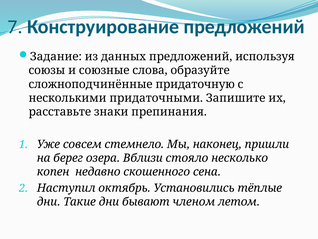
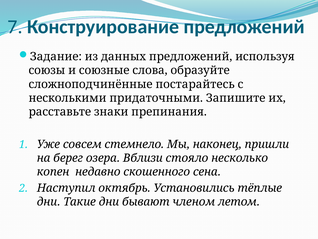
придаточную: придаточную -> постарайтесь (195, 84)
